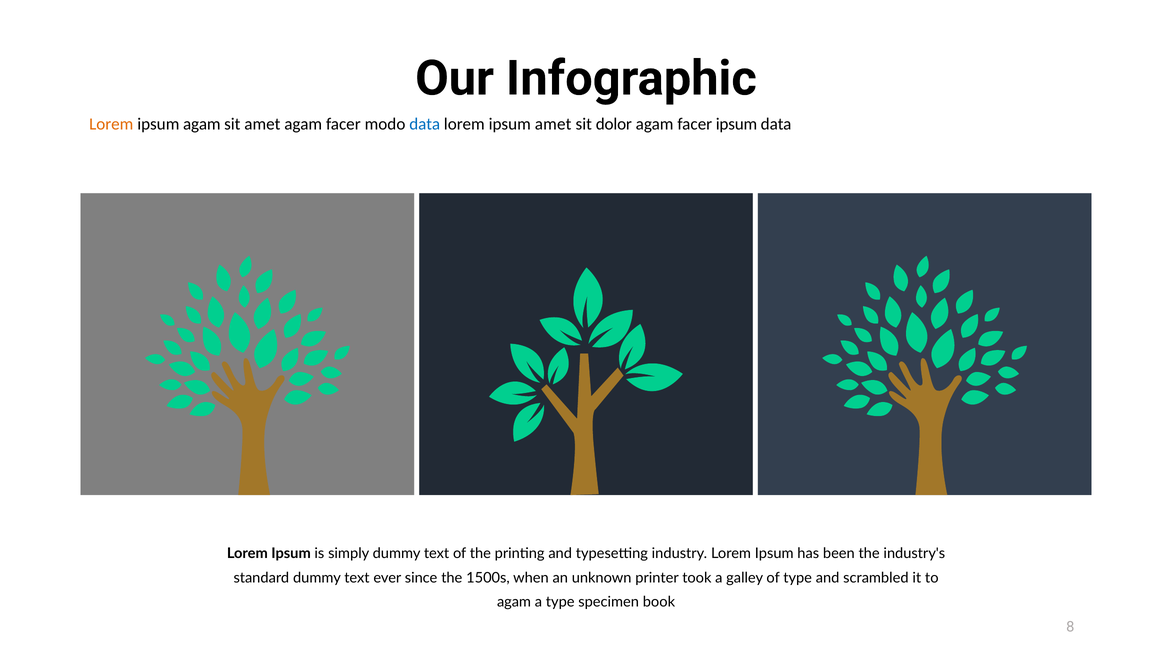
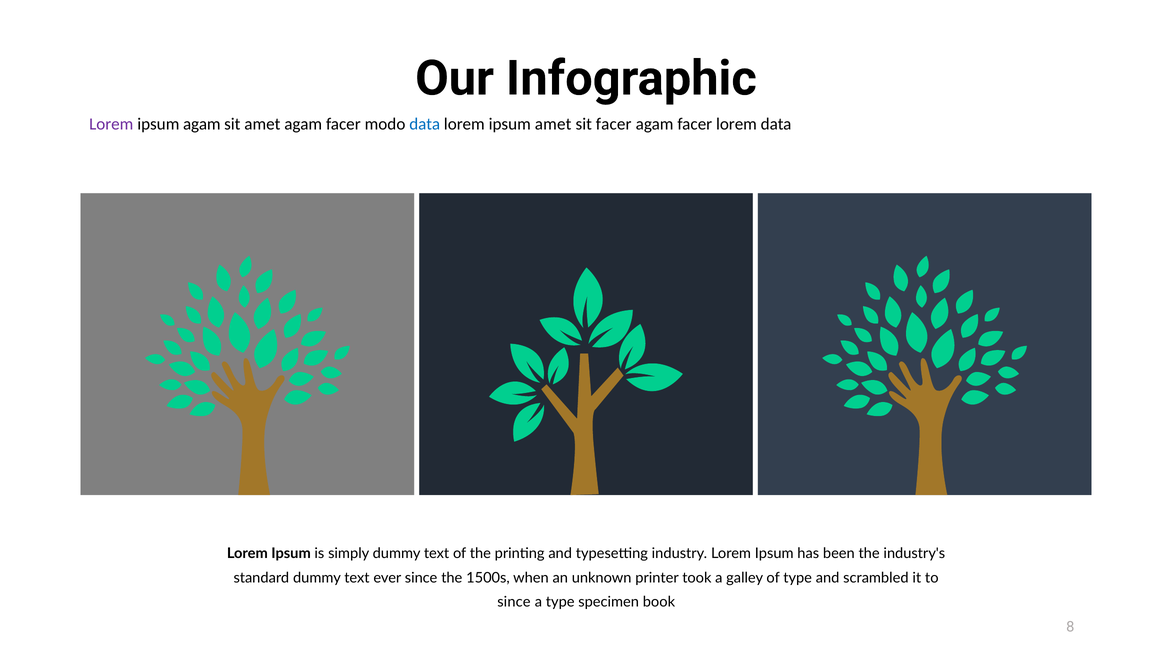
Lorem colour: orange -> purple (111, 124)
sit dolor: dolor -> facer (614, 124)
facer ipsum: ipsum -> lorem (736, 124)
agam: agam -> since (514, 602)
